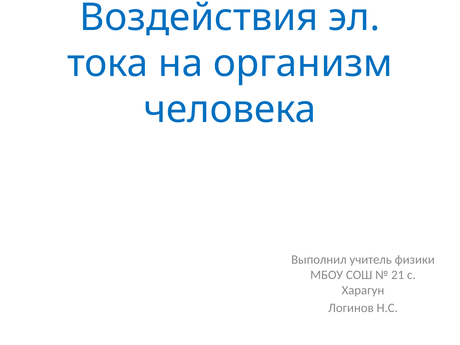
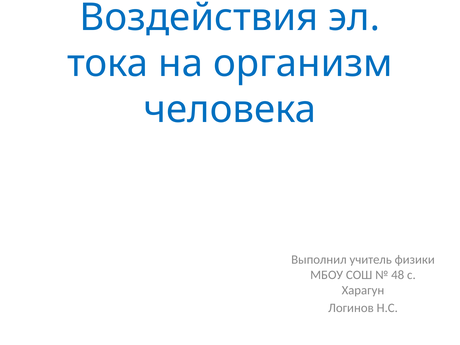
21: 21 -> 48 (398, 275)
